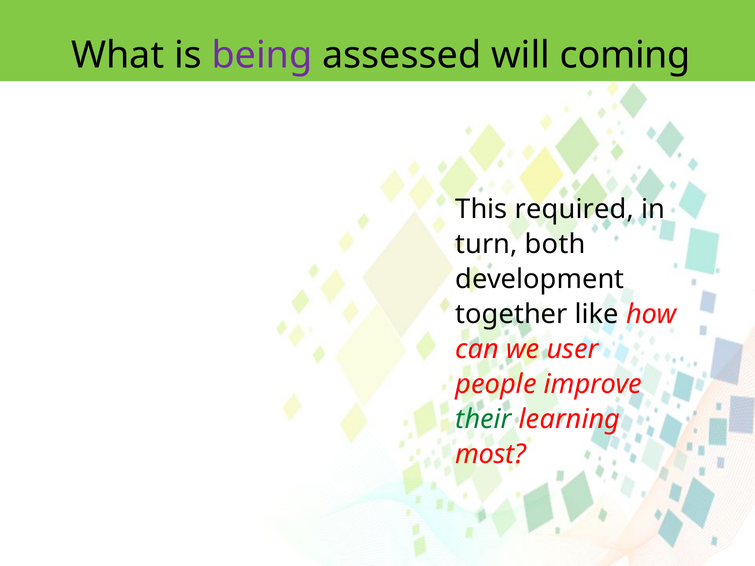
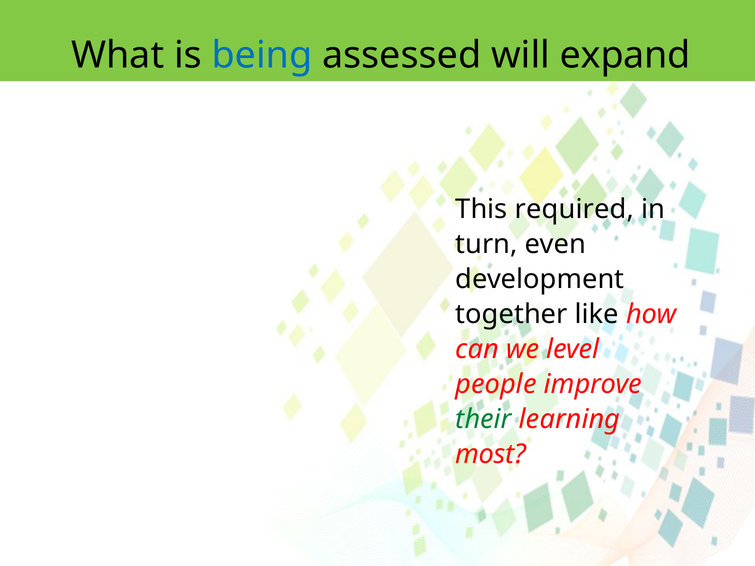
being colour: purple -> blue (262, 55)
coming: coming -> expand (625, 55)
both: both -> even (555, 244)
user: user -> level (573, 349)
